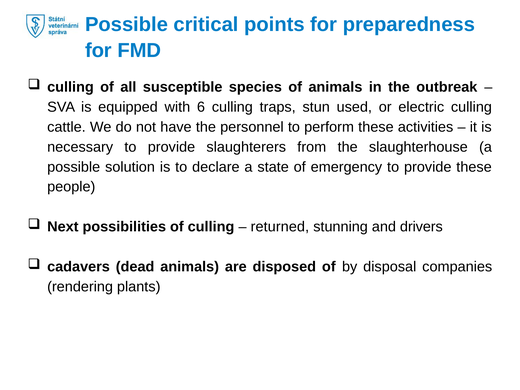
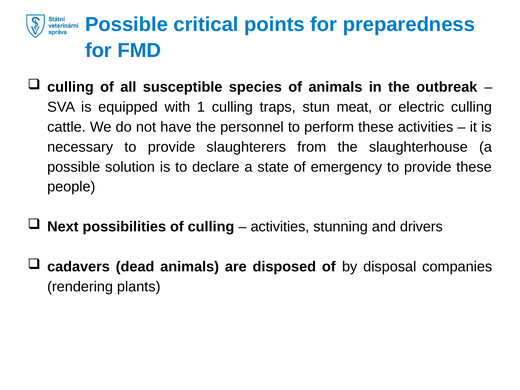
6: 6 -> 1 (201, 107)
used: used -> meat (354, 107)
returned: returned -> activities (280, 227)
